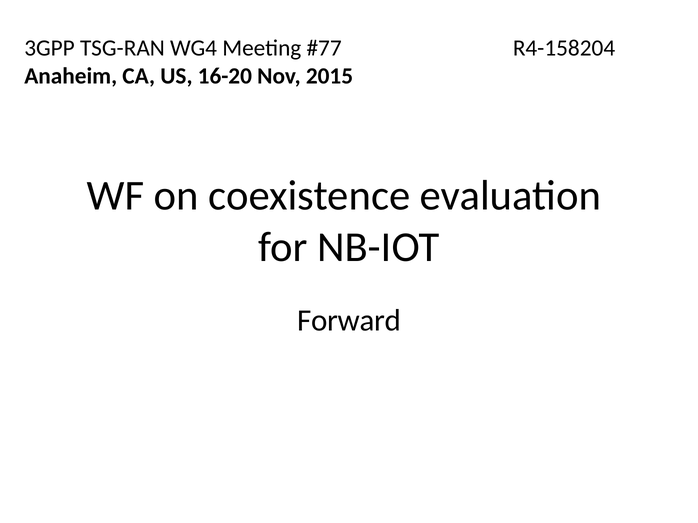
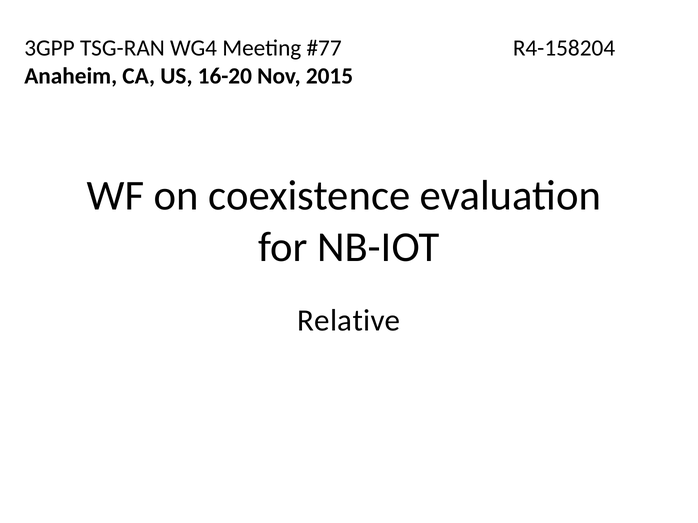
Forward: Forward -> Relative (349, 321)
